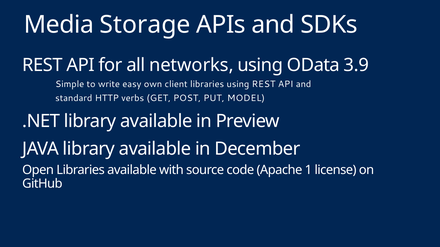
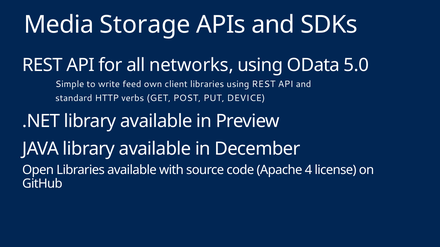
3.9: 3.9 -> 5.0 (356, 65)
easy: easy -> feed (132, 84)
MODEL: MODEL -> DEVICE (246, 98)
1: 1 -> 4 (308, 170)
